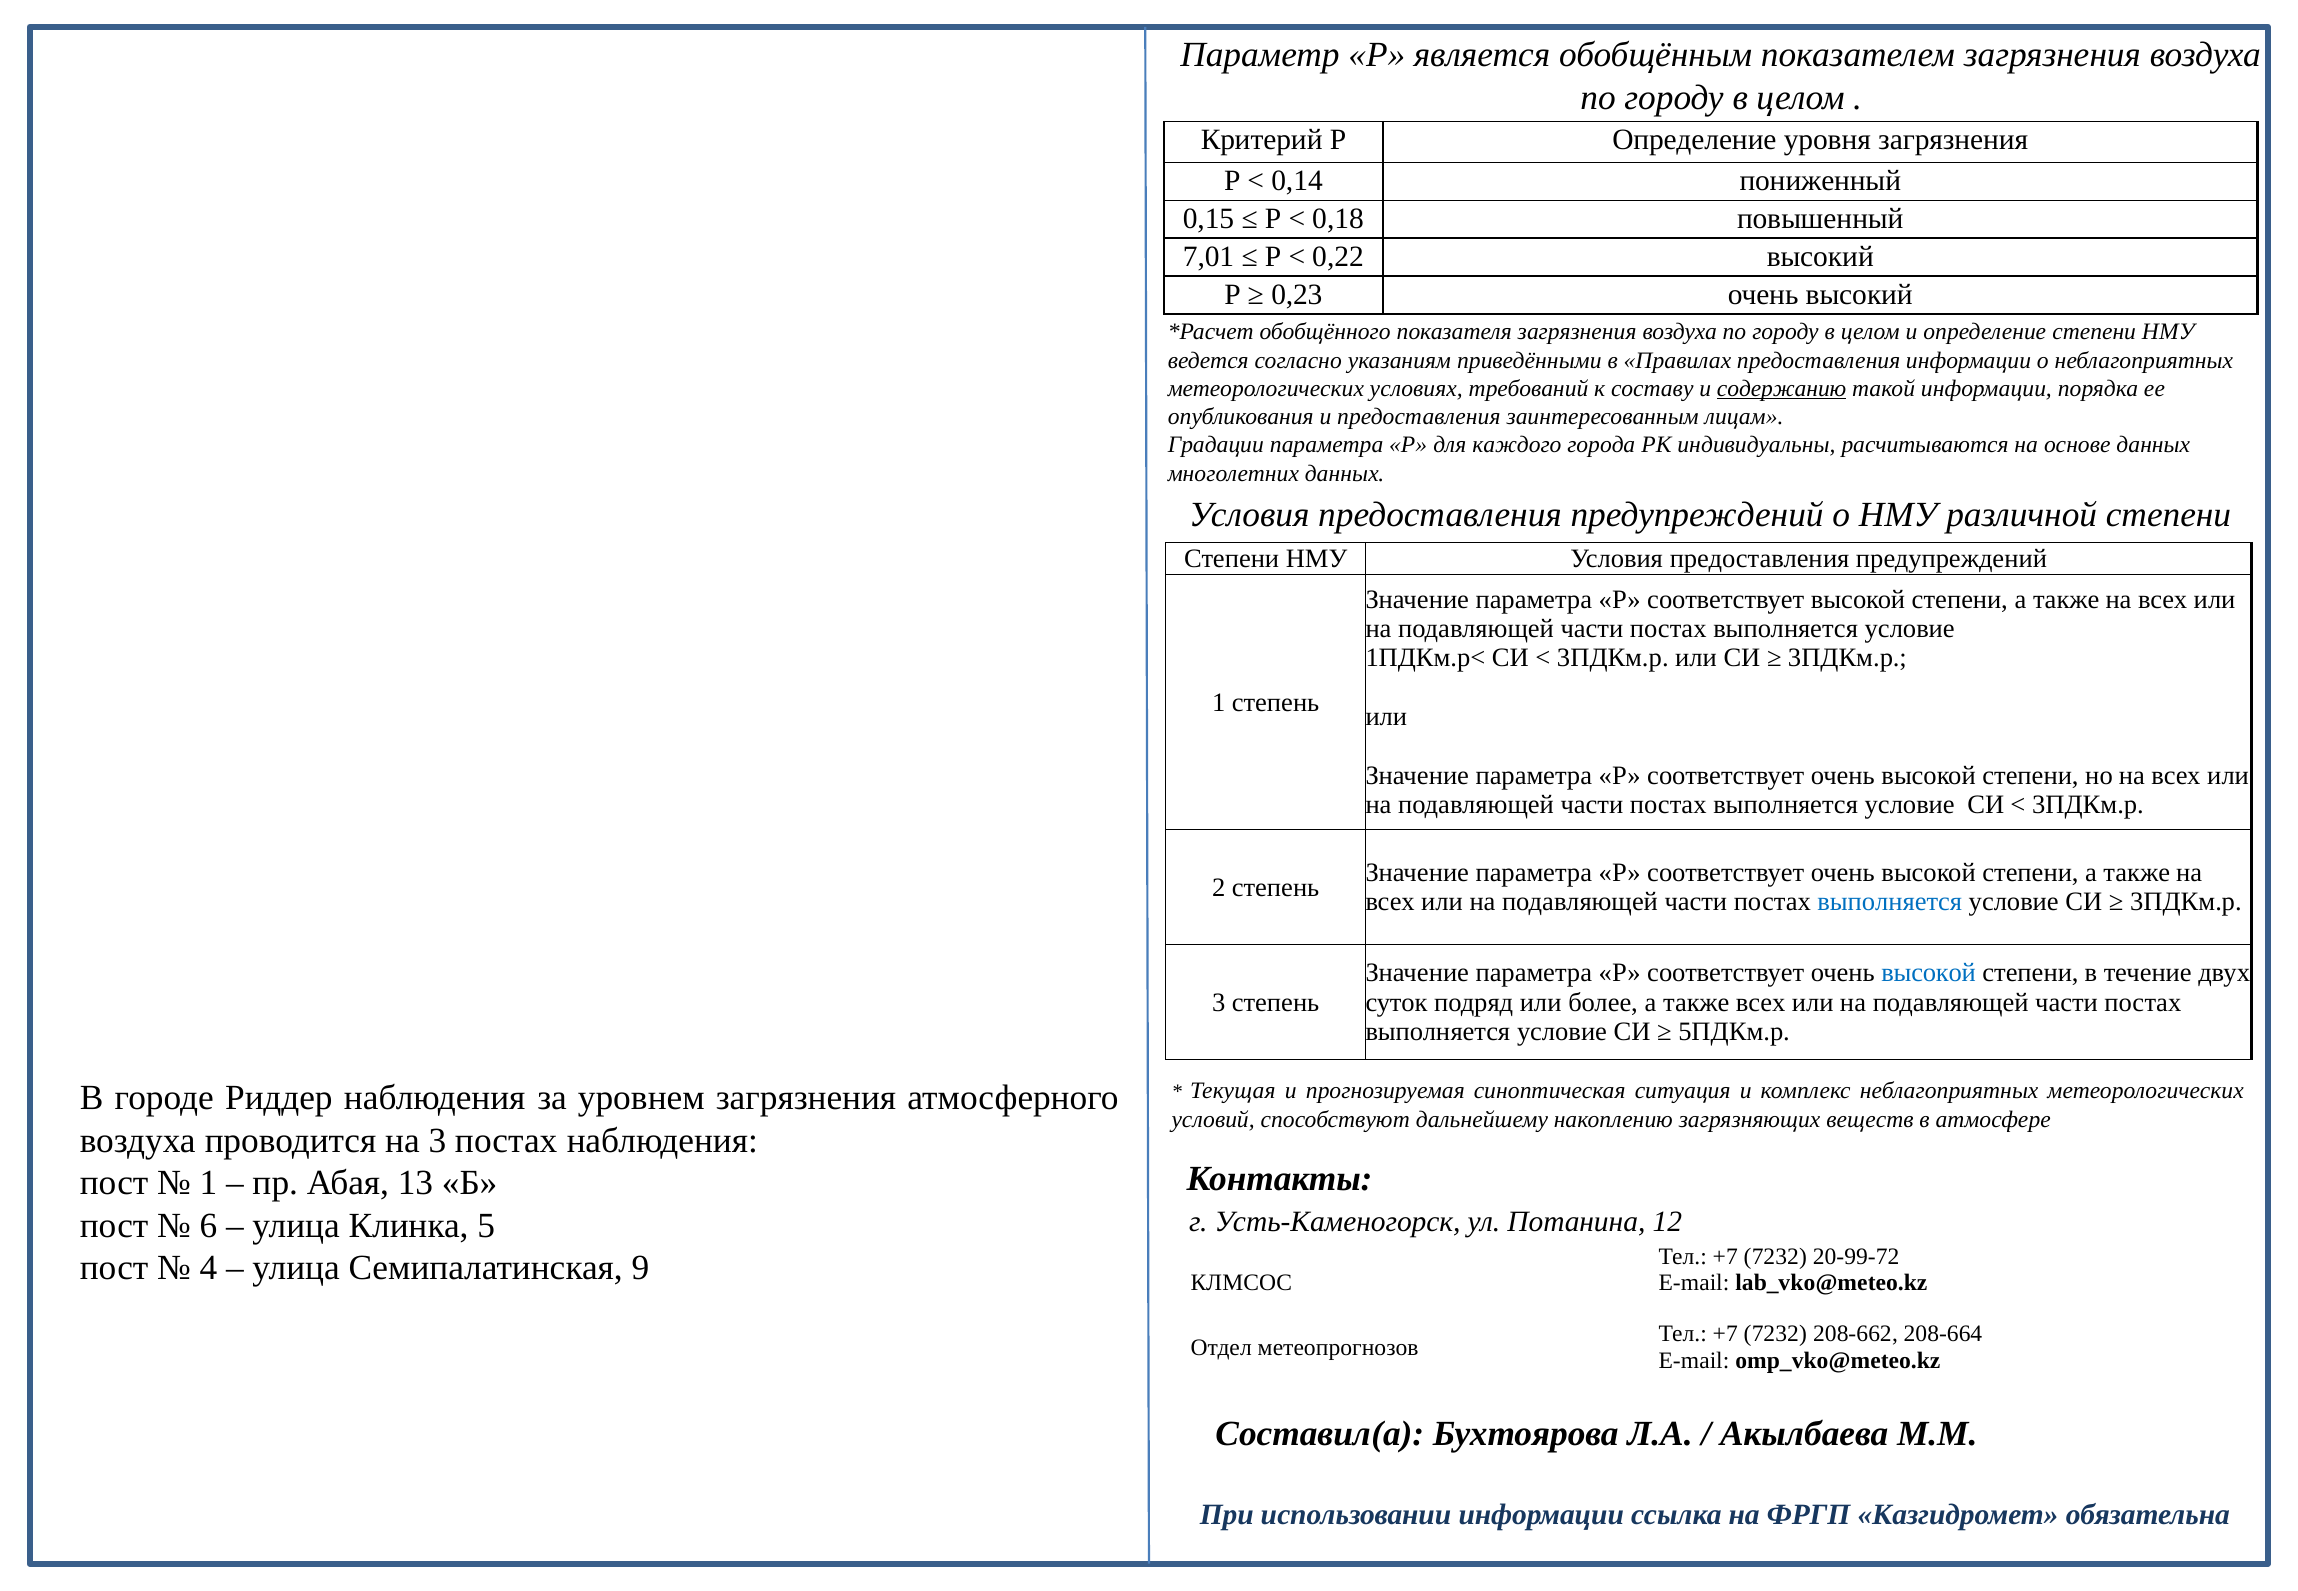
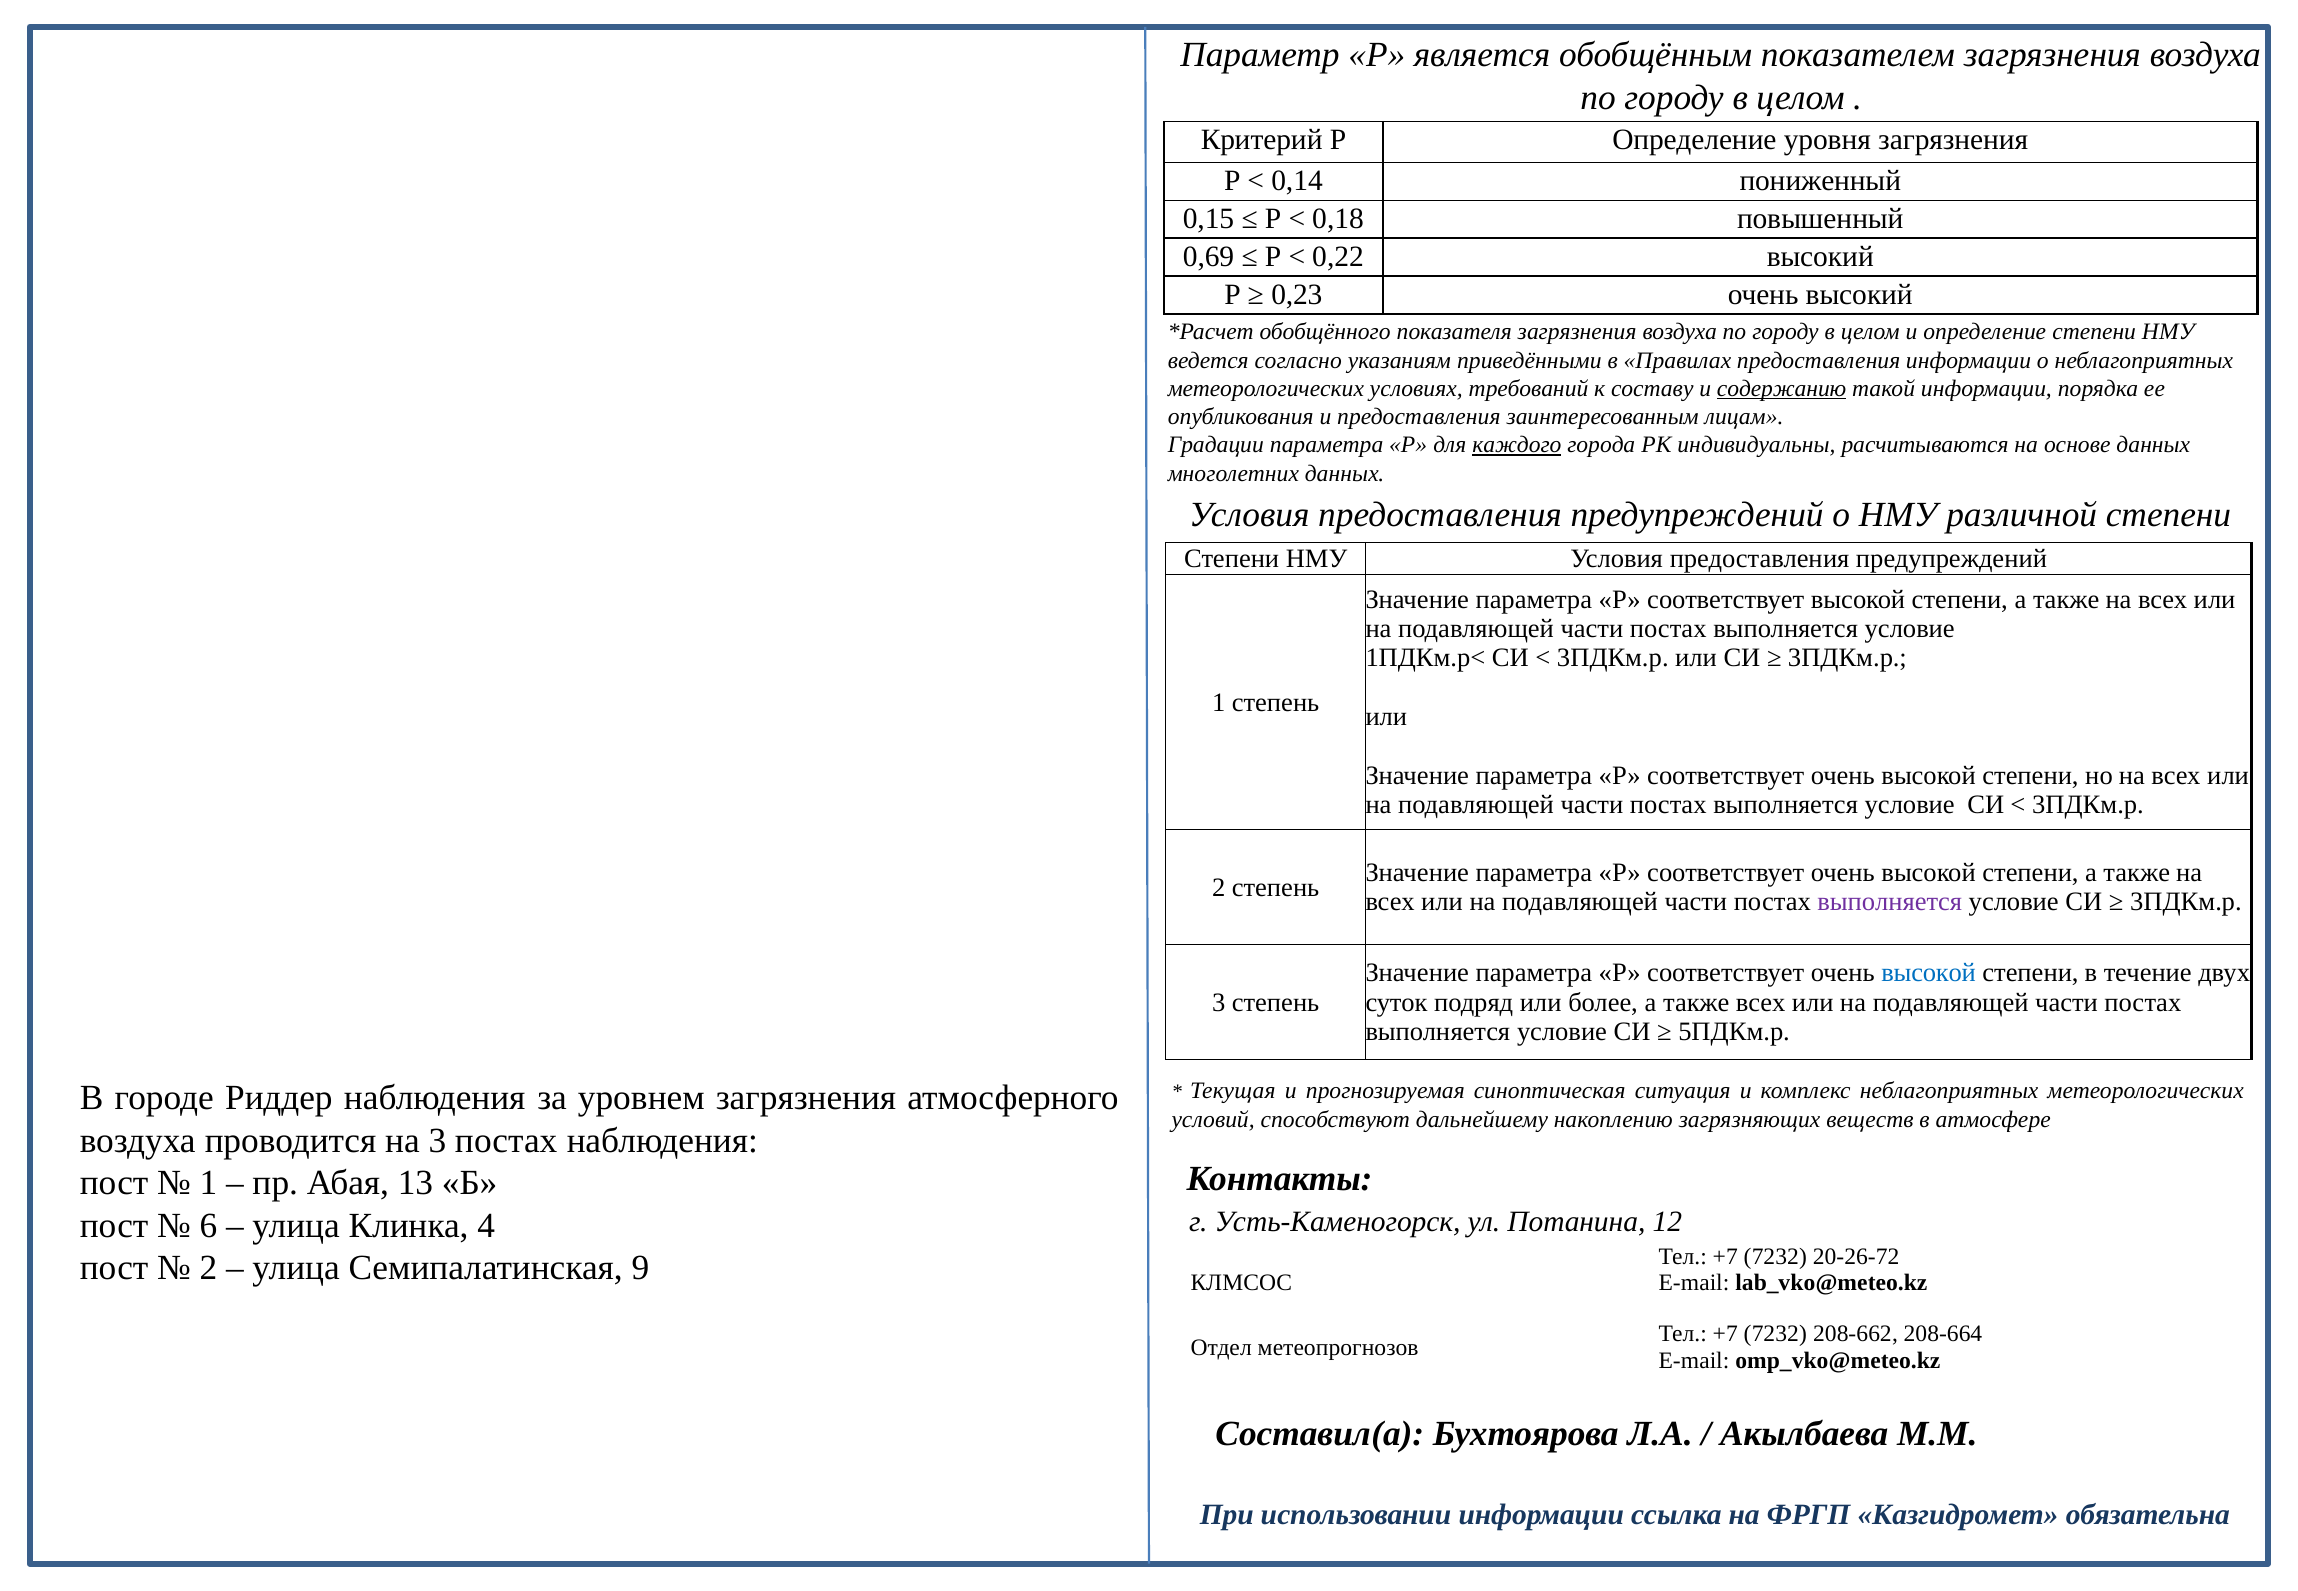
7,01: 7,01 -> 0,69 (1209, 257)
каждого underline: none -> present (1517, 445)
выполняется colour: blue -> purple (1890, 902)
5: 5 -> 4 (486, 1225)
20-99-72: 20-99-72 -> 20-26-72 (1856, 1256)
4: 4 -> 2 (208, 1268)
